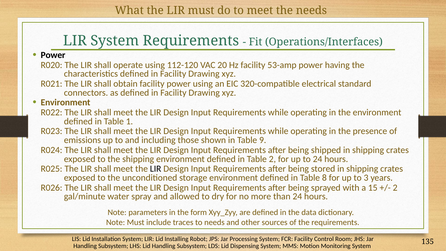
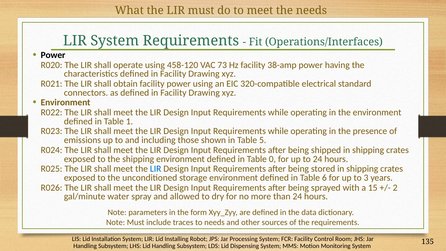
112-120: 112-120 -> 458-120 (183, 65)
20: 20 -> 73 (222, 65)
53-amp: 53-amp -> 38-amp (282, 65)
9: 9 -> 5 (263, 140)
Table 2: 2 -> 0 (272, 159)
LIR colour: black -> blue (156, 169)
8: 8 -> 6 (324, 178)
